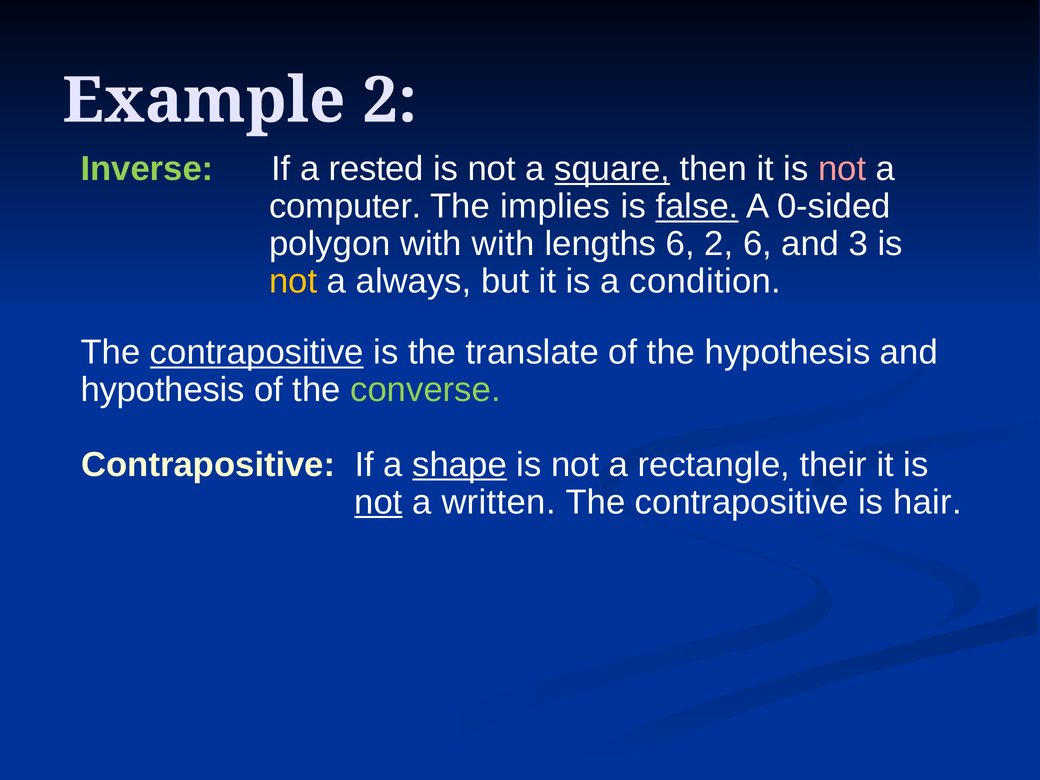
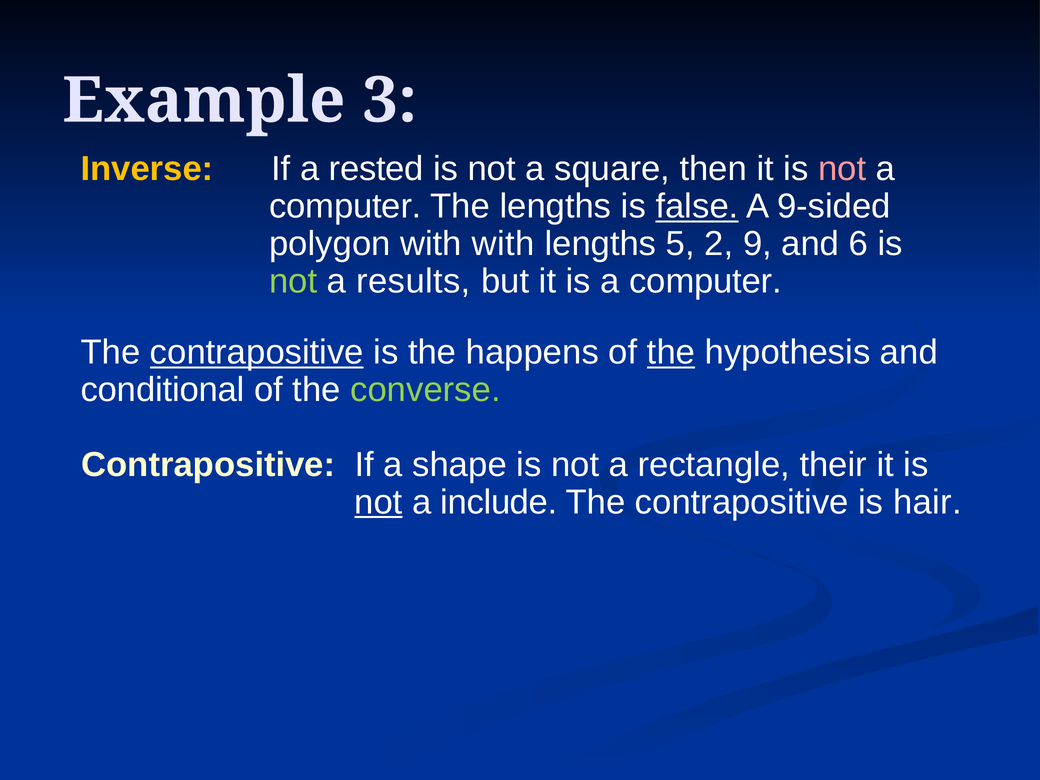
Example 2: 2 -> 3 (390, 101)
Inverse colour: light green -> yellow (147, 169)
square underline: present -> none (612, 169)
The implies: implies -> lengths (555, 206)
0-sided: 0-sided -> 9-sided (834, 206)
lengths 6: 6 -> 5 (680, 244)
2 6: 6 -> 9 (757, 244)
3: 3 -> 6 (859, 244)
not colour: yellow -> light green (293, 281)
always: always -> results (413, 281)
is a condition: condition -> computer (706, 281)
translate: translate -> happens (532, 352)
the underline: none -> present (671, 352)
hypothesis: hypothesis -> conditional (163, 390)
shape underline: present -> none (460, 465)
written: written -> include (499, 502)
